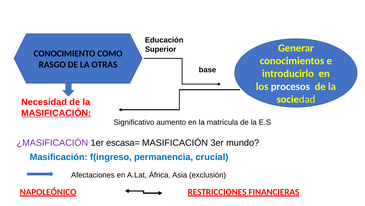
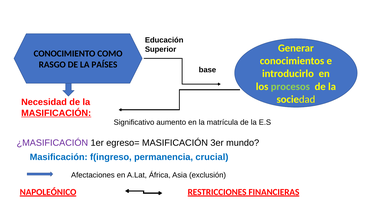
OTRAS: OTRAS -> PAÍSES (104, 64)
procesos colour: white -> light green (290, 86)
escasa=: escasa= -> egreso= (123, 142)
